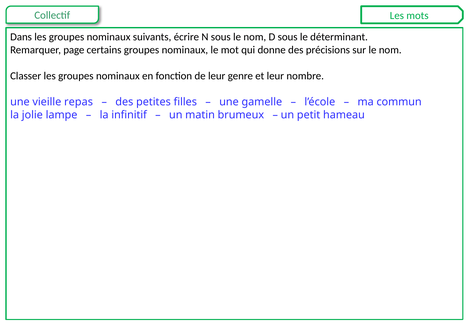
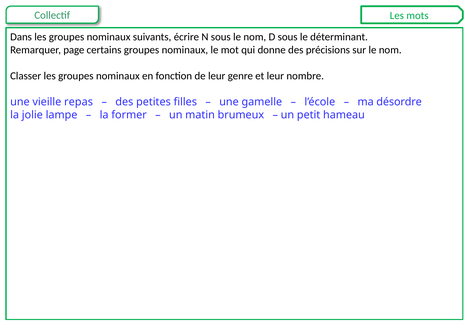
commun: commun -> désordre (399, 102)
infinitif: infinitif -> former (129, 115)
